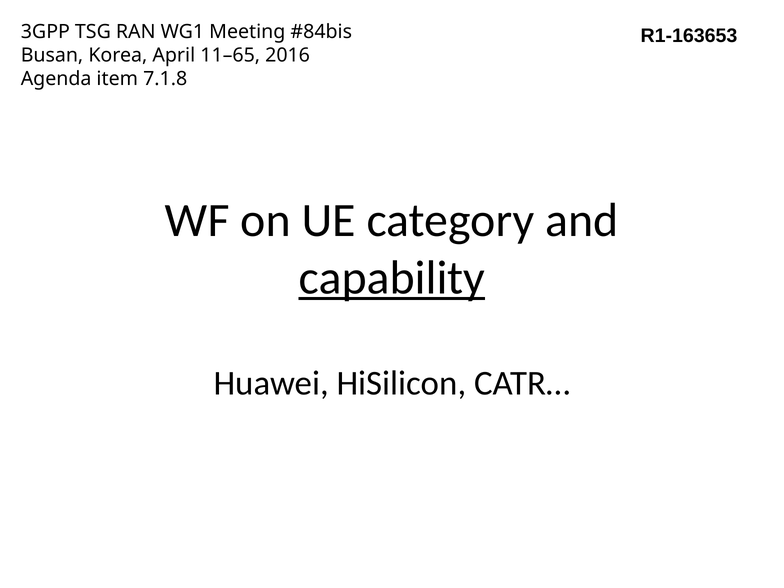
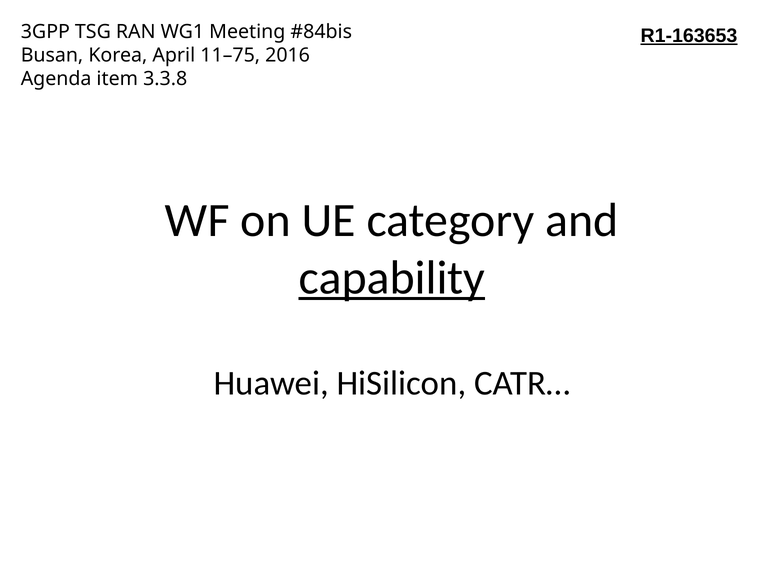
R1-163653 underline: none -> present (689, 36)
11–65: 11–65 -> 11–75 (230, 55)
7.1.8: 7.1.8 -> 3.3.8 (165, 79)
